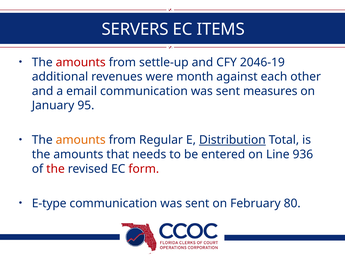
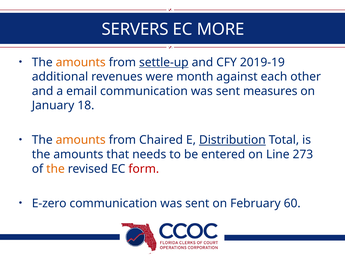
ITEMS: ITEMS -> MORE (221, 29)
amounts colour: red -> orange (81, 62)
settle-up underline: none -> present (164, 62)
2046-19: 2046-19 -> 2019-19 (262, 62)
95: 95 -> 18 (86, 105)
Regular: Regular -> Chaired (161, 140)
936: 936 -> 273 (303, 154)
the colour: red -> orange (56, 169)
E-type: E-type -> E-zero (49, 203)
80: 80 -> 60 (292, 203)
